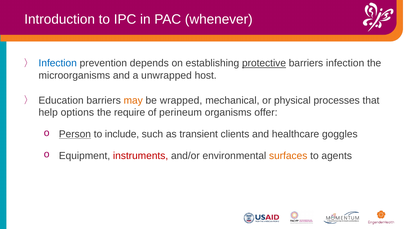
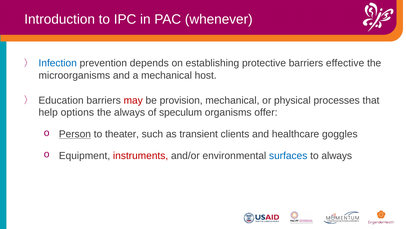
protective underline: present -> none (264, 63)
barriers infection: infection -> effective (345, 63)
a unwrapped: unwrapped -> mechanical (167, 75)
may colour: orange -> red (133, 100)
wrapped: wrapped -> provision (181, 100)
the require: require -> always (130, 112)
perineum: perineum -> speculum (181, 112)
include: include -> theater (122, 134)
surfaces colour: orange -> blue (288, 155)
to agents: agents -> always (337, 155)
